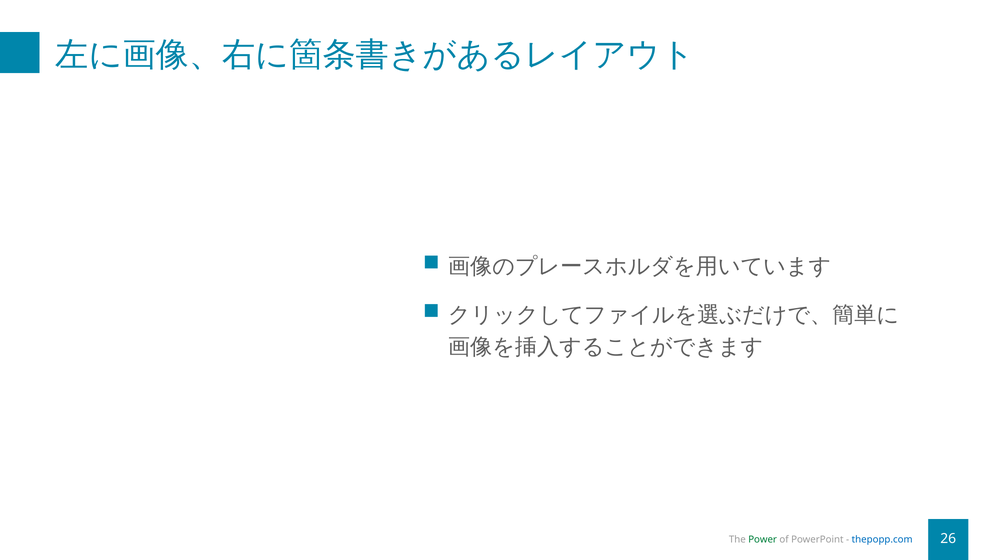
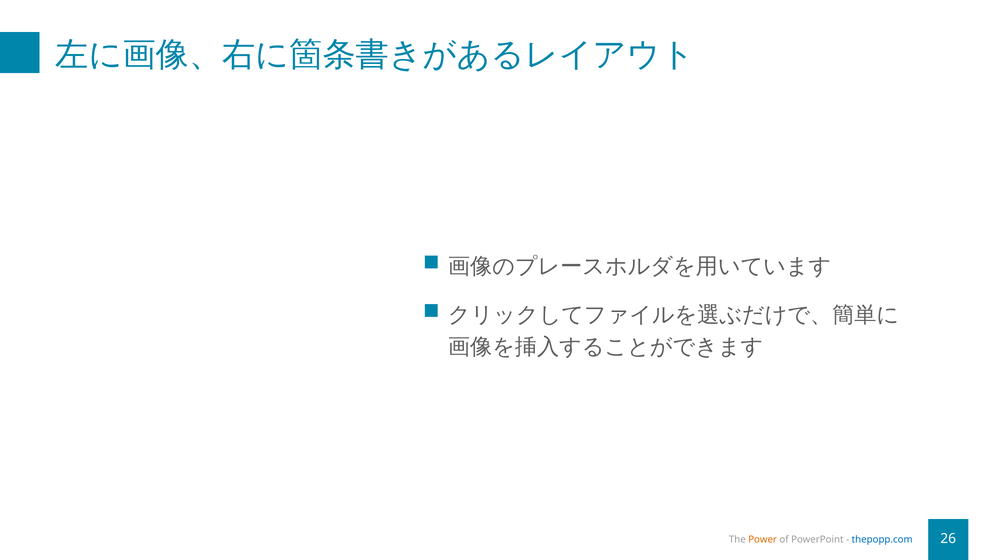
Power colour: green -> orange (763, 540)
